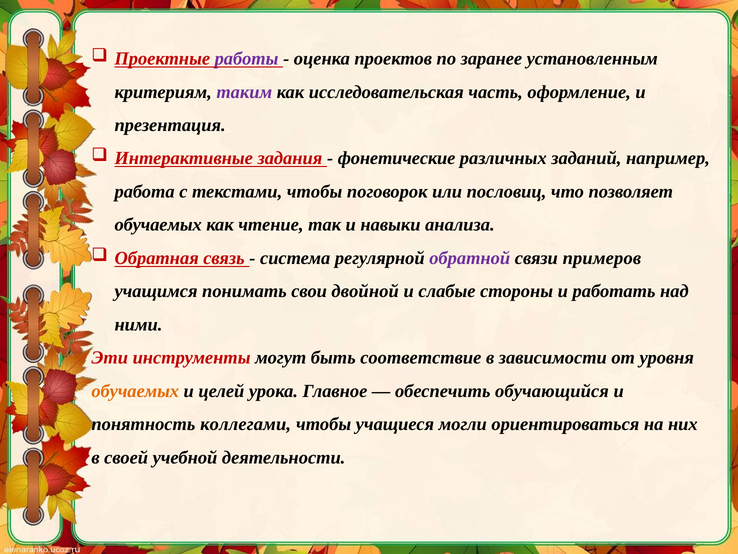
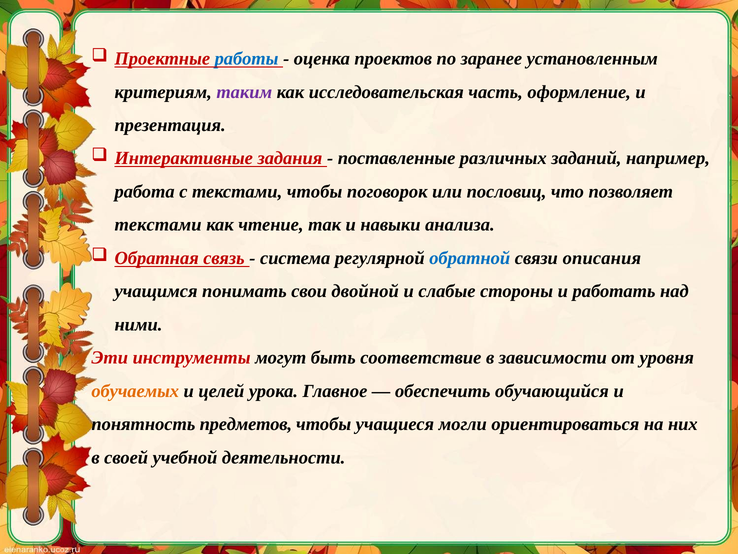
работы colour: purple -> blue (247, 59)
фонетические: фонетические -> поставленные (397, 158)
обучаемых: обучаемых -> текстами (158, 225)
обратной colour: purple -> blue (470, 258)
примеров: примеров -> описания (602, 258)
коллегами: коллегами -> предметов (246, 424)
